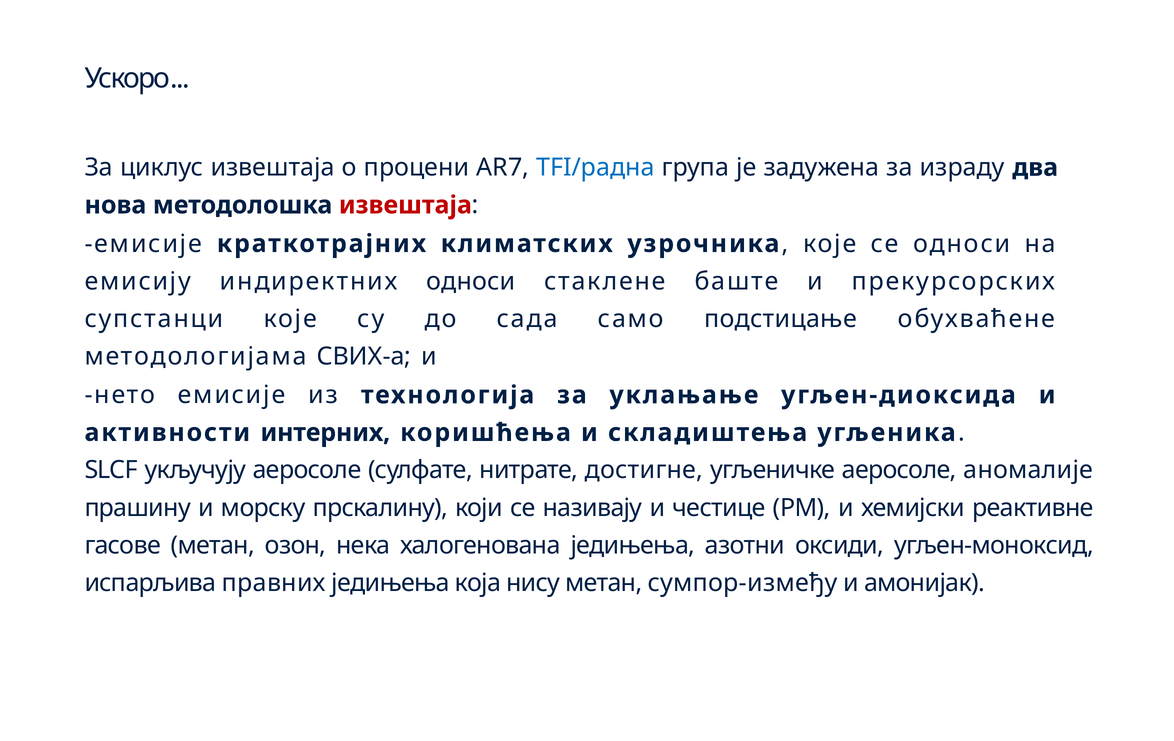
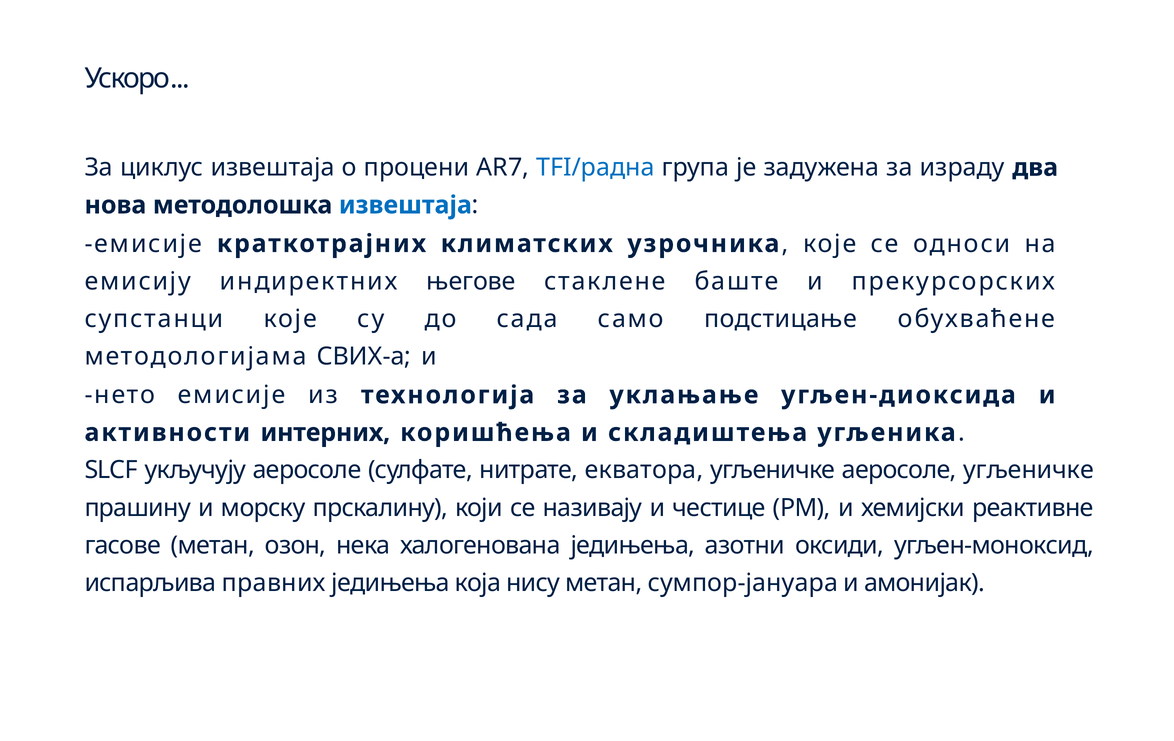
извештаја colour: red -> blue (405, 205)
индиректних односи: односи -> његове (471, 281)
достигне: достигне -> екватора (644, 470)
аеросоле аномалије: аномалије -> угљеничке (1028, 470)
сумпор-између: сумпор-између -> сумпор-јануара (743, 583)
